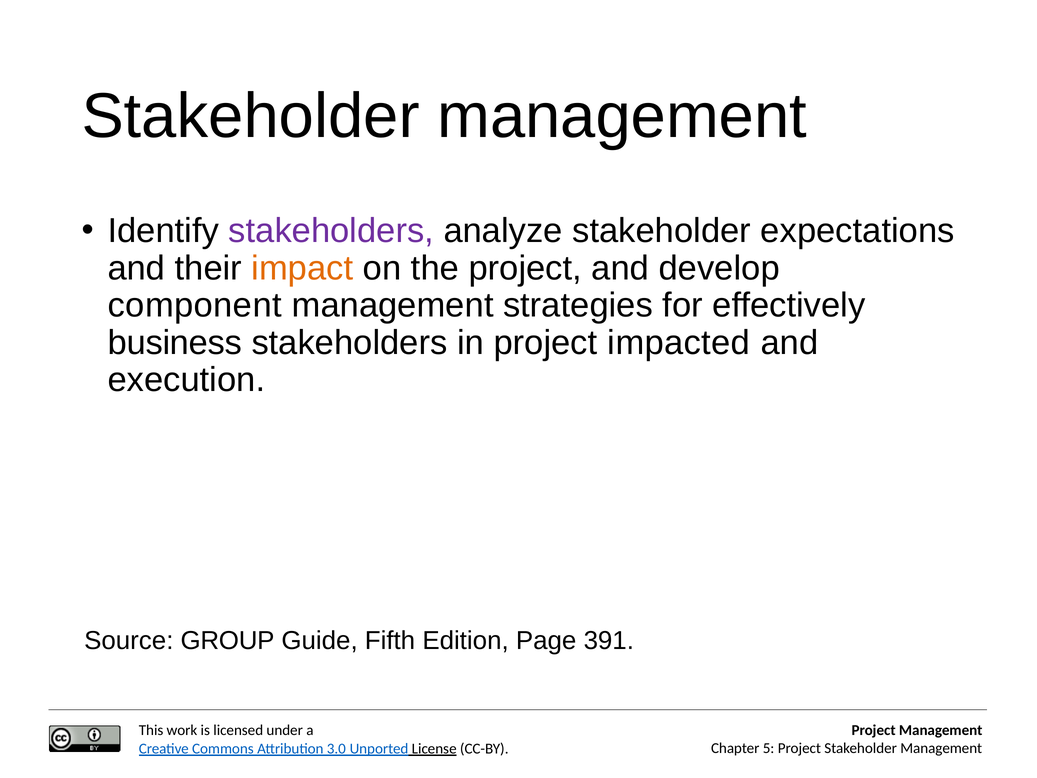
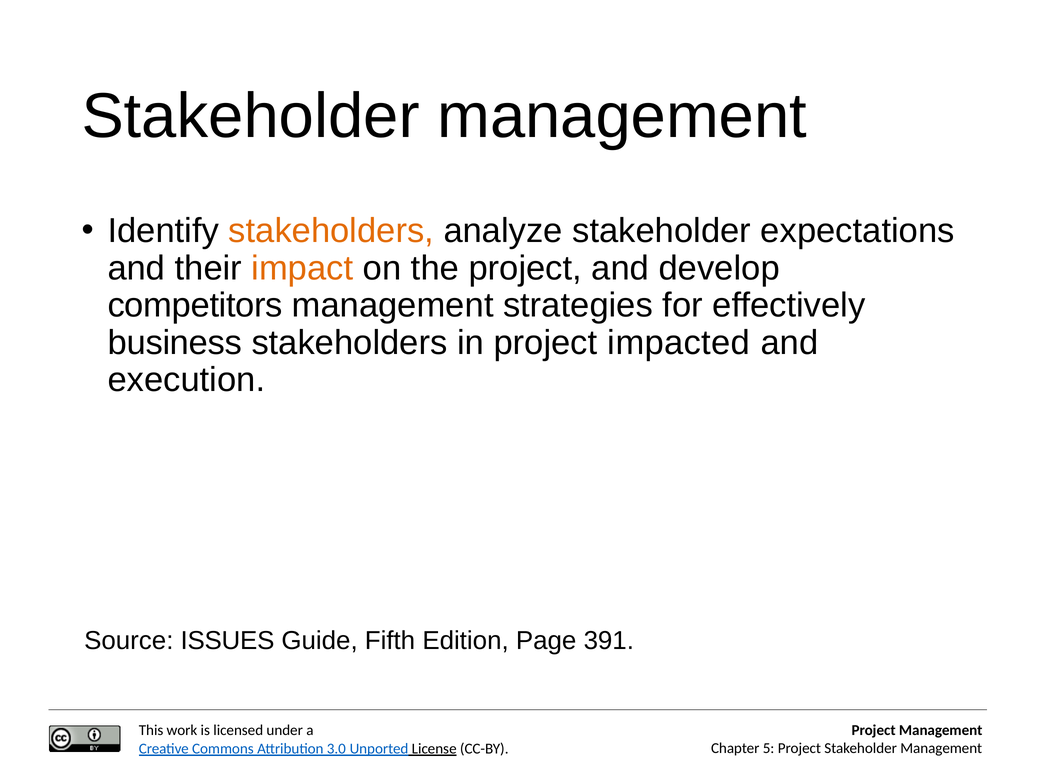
stakeholders colour: purple -> orange (331, 231)
component: component -> competitors (195, 305)
GROUP: GROUP -> ISSUES (227, 641)
